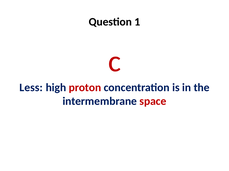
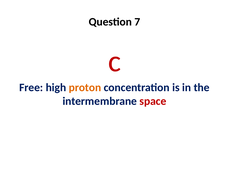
1: 1 -> 7 (137, 22)
Less: Less -> Free (31, 88)
proton colour: red -> orange (85, 88)
